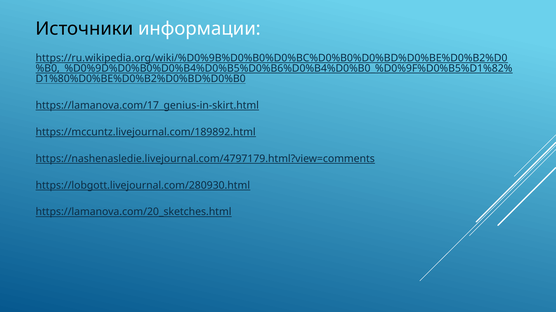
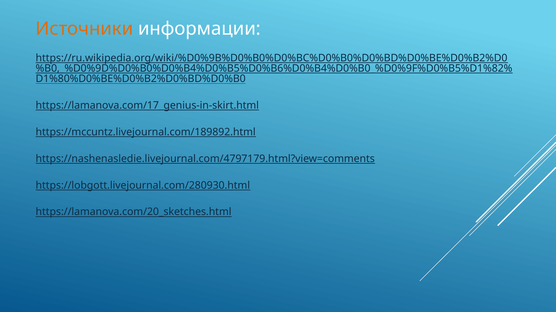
Источники colour: black -> orange (84, 29)
